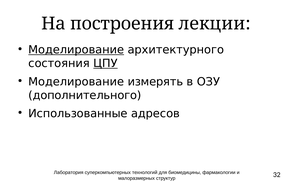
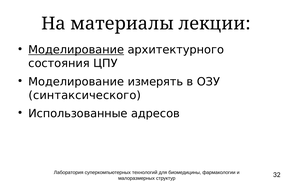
построения: построения -> материалы (122, 24)
ЦПУ underline: present -> none (105, 64)
дополнительного: дополнительного -> синтаксического (85, 96)
